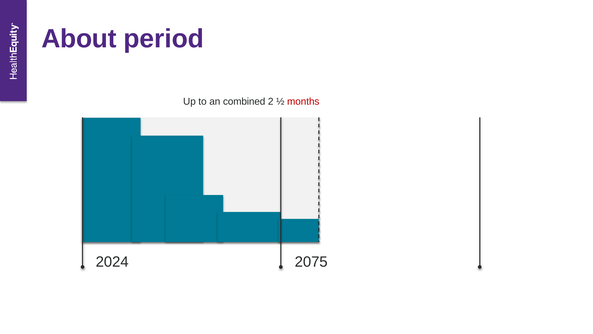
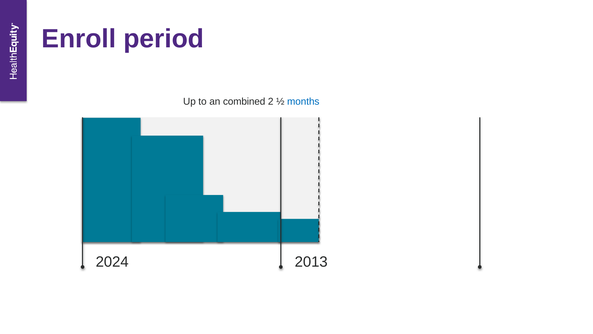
About: About -> Enroll (79, 39)
months colour: red -> blue (303, 102)
2075: 2075 -> 2013 (311, 262)
